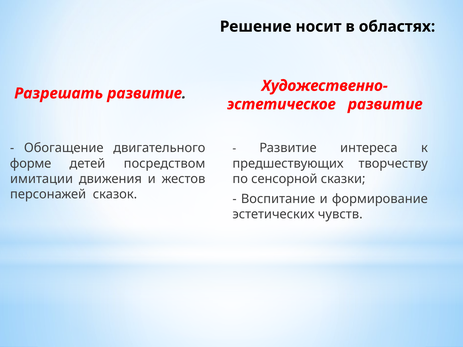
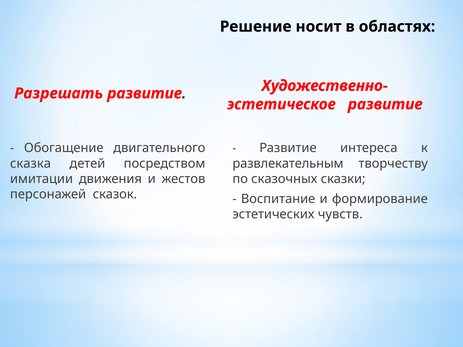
предшествующих: предшествующих -> развлекательным (288, 164)
форме: форме -> сказка (31, 164)
сенсорной: сенсорной -> сказочных (284, 179)
